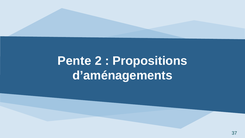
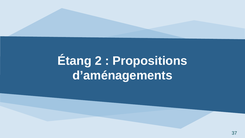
Pente: Pente -> Étang (74, 61)
